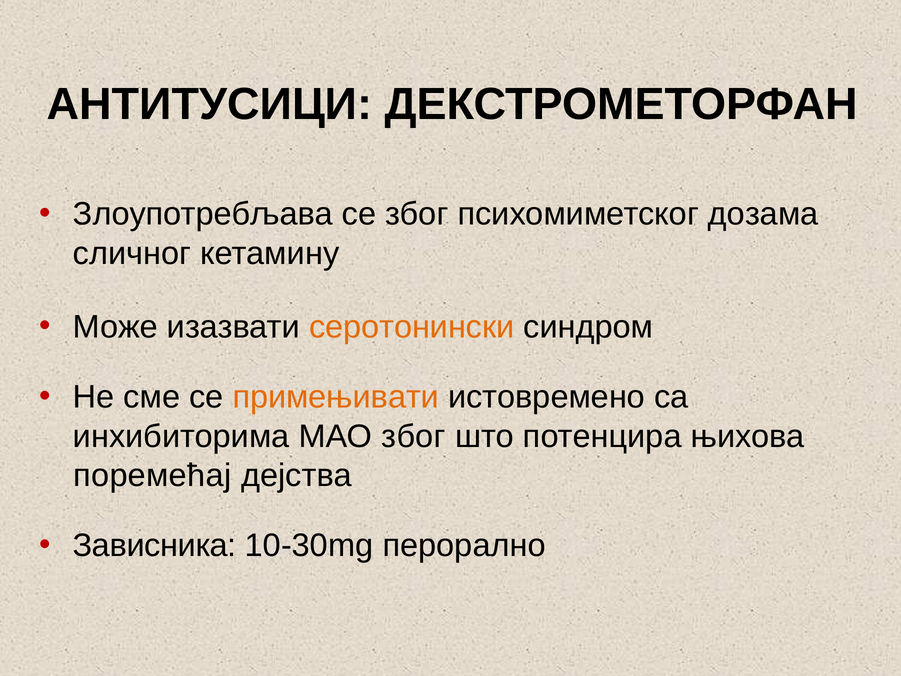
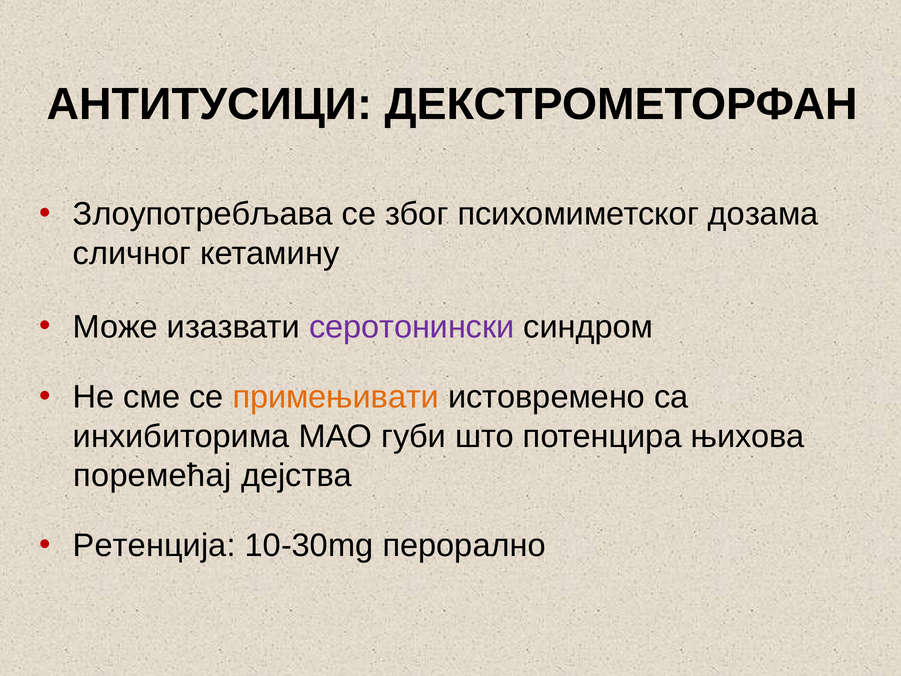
серотонински colour: orange -> purple (412, 327)
МАО због: због -> губи (414, 436)
Зависника: Зависника -> Ретенција (154, 545)
